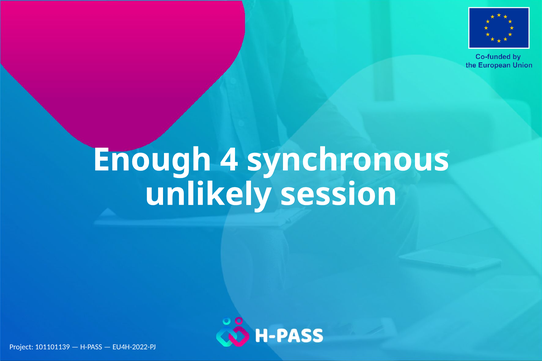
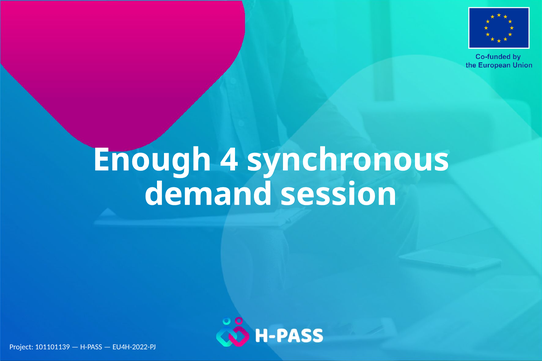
unlikely: unlikely -> demand (208, 194)
